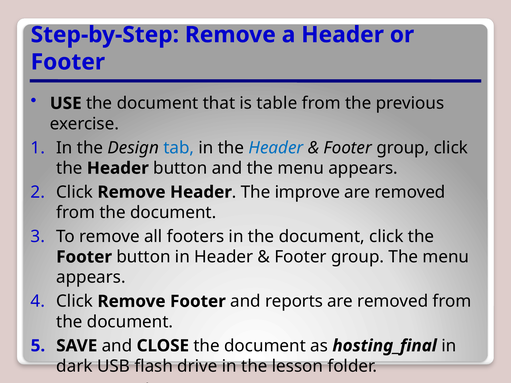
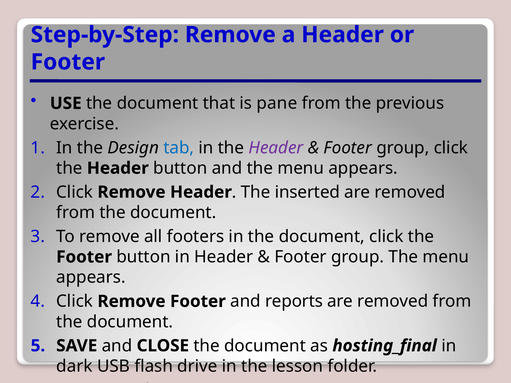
table: table -> pane (277, 103)
Header colour: blue -> purple (276, 148)
improve: improve -> inserted (307, 192)
